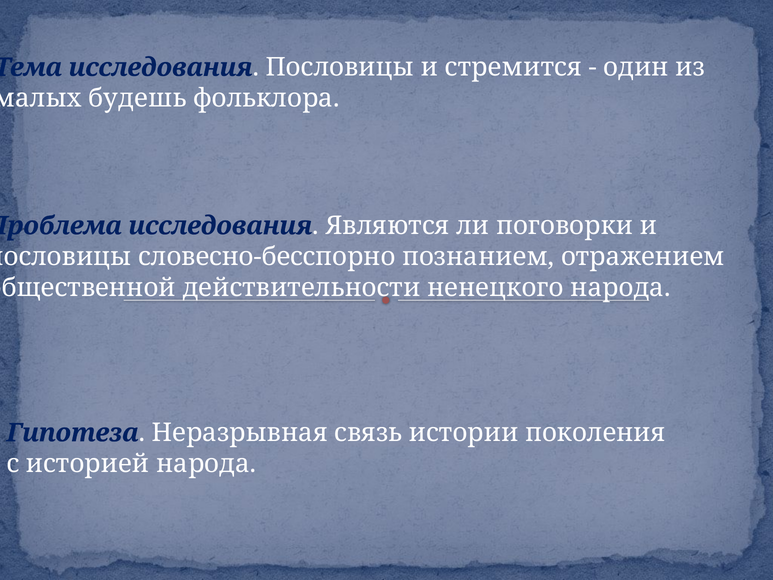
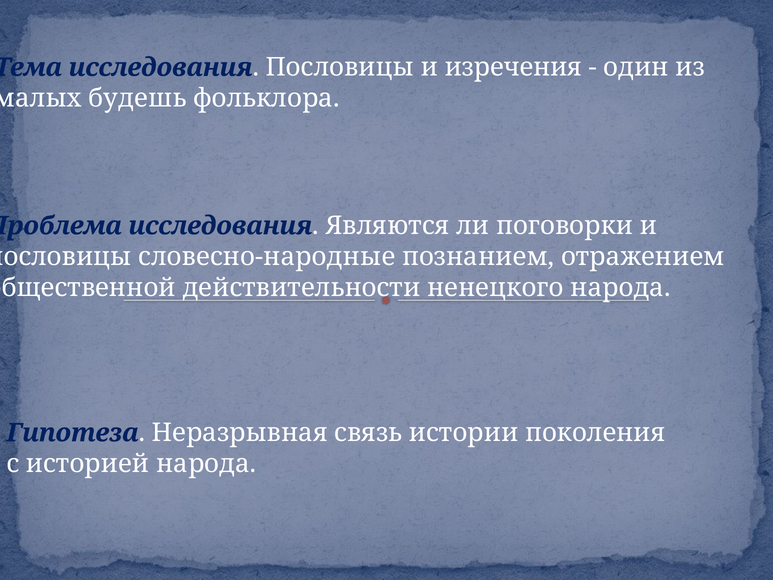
стремится: стремится -> изречения (513, 67)
словесно-бесспорно: словесно-бесспорно -> словесно-народные (267, 257)
